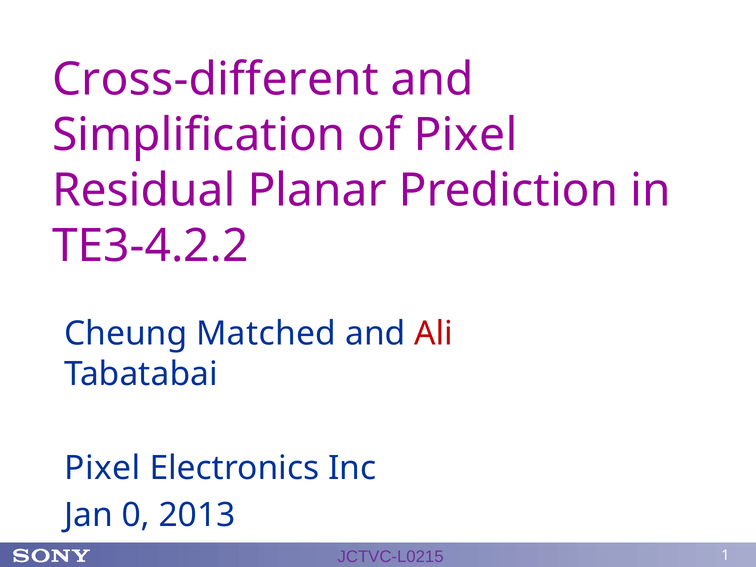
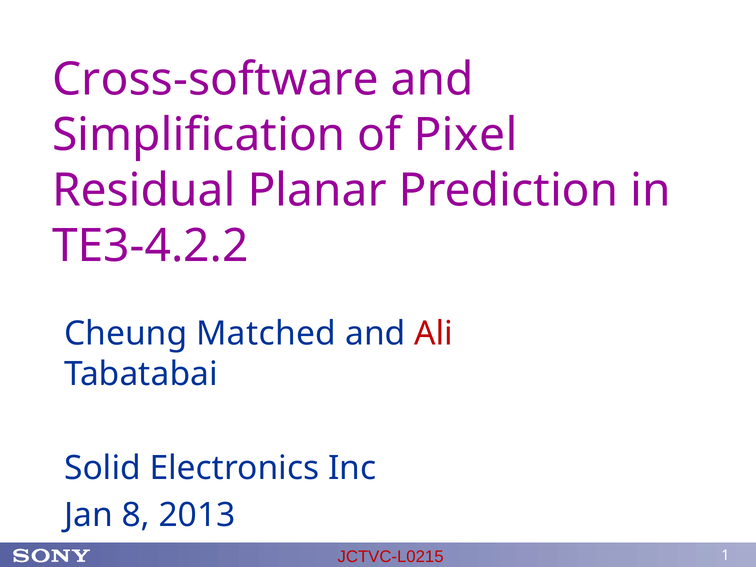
Cross-different: Cross-different -> Cross-software (215, 80)
Pixel: Pixel -> Solid (102, 468)
0: 0 -> 8 (136, 515)
JCTVC-L0215 colour: purple -> red (391, 557)
